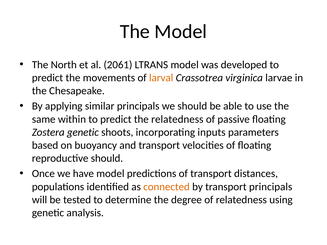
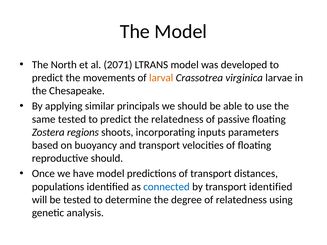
2061: 2061 -> 2071 (118, 65)
same within: within -> tested (72, 119)
Zostera genetic: genetic -> regions (83, 132)
connected colour: orange -> blue (167, 187)
transport principals: principals -> identified (271, 187)
